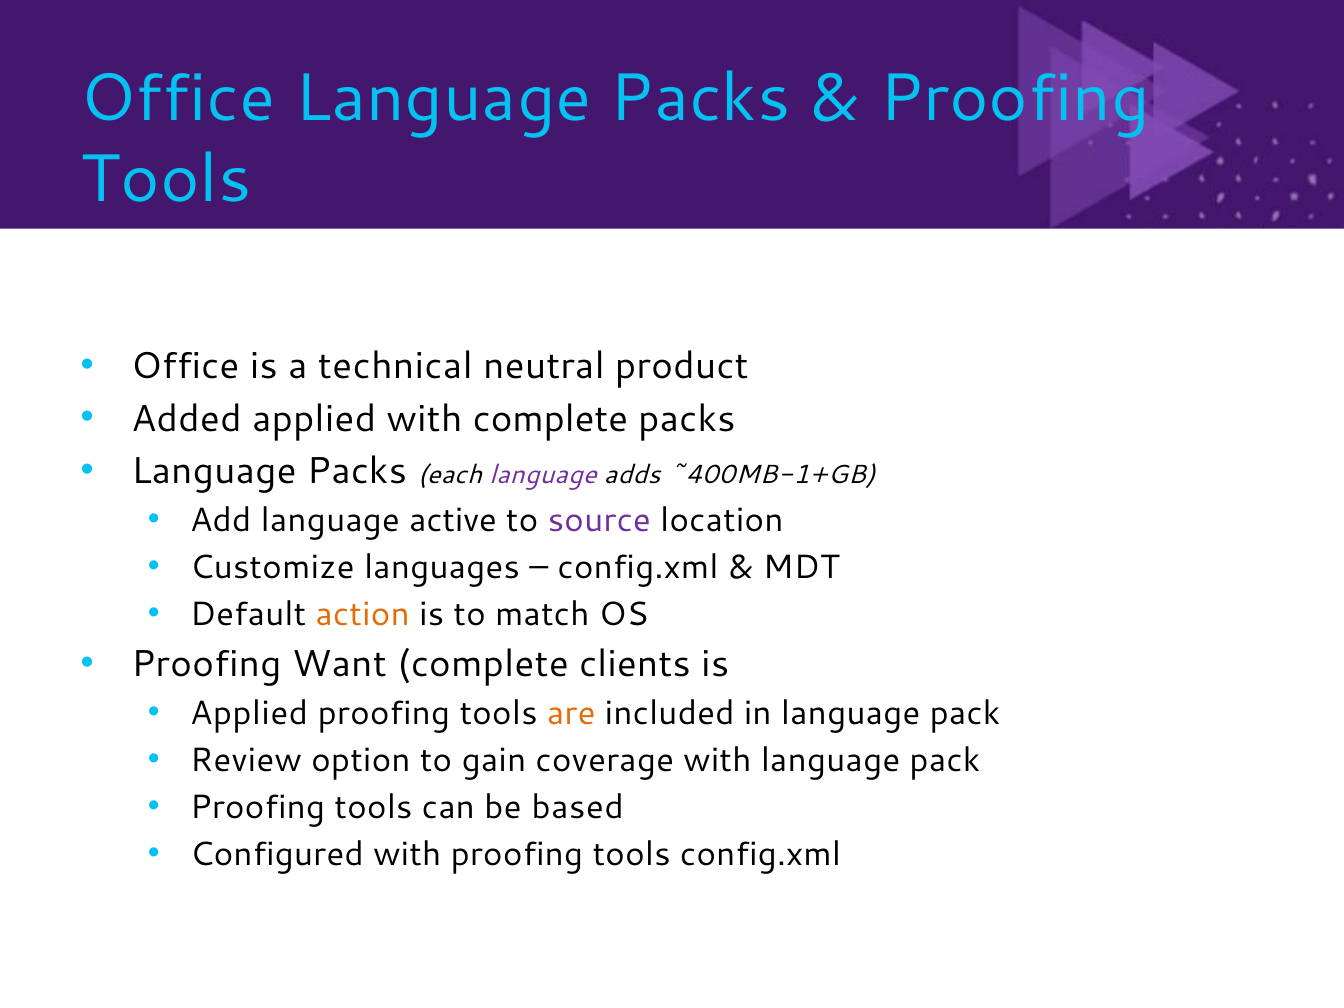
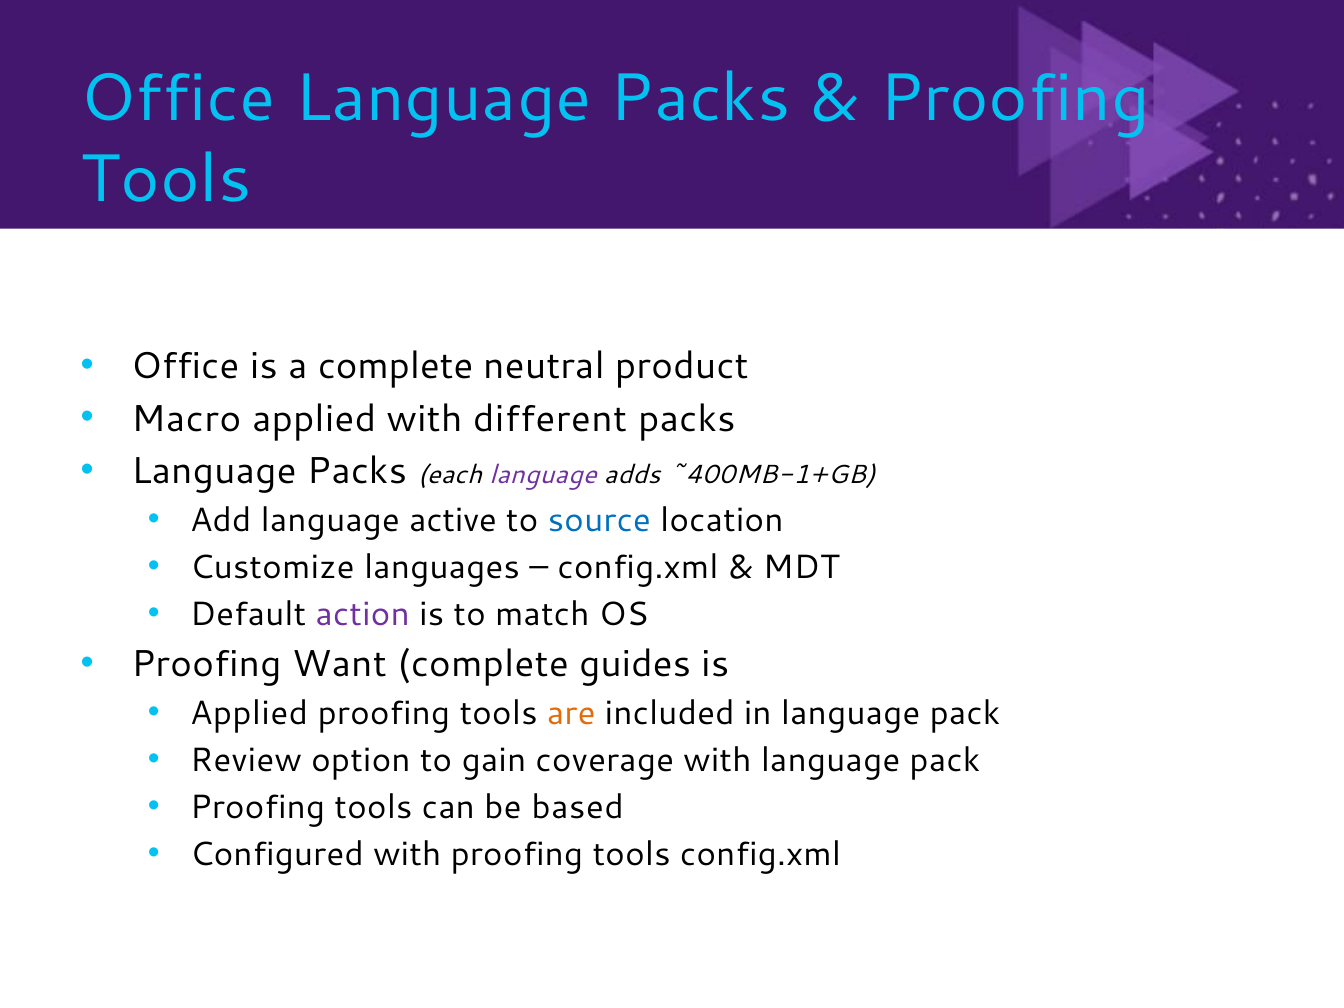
a technical: technical -> complete (396, 366)
Added: Added -> Macro (186, 419)
with complete: complete -> different (550, 419)
source colour: purple -> blue (599, 520)
action colour: orange -> purple (363, 614)
clients: clients -> guides (635, 664)
